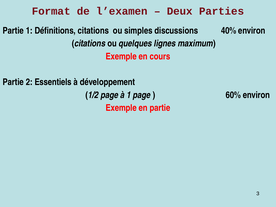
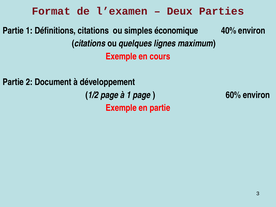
discussions: discussions -> économique (176, 31)
Essentiels: Essentiels -> Document (53, 82)
